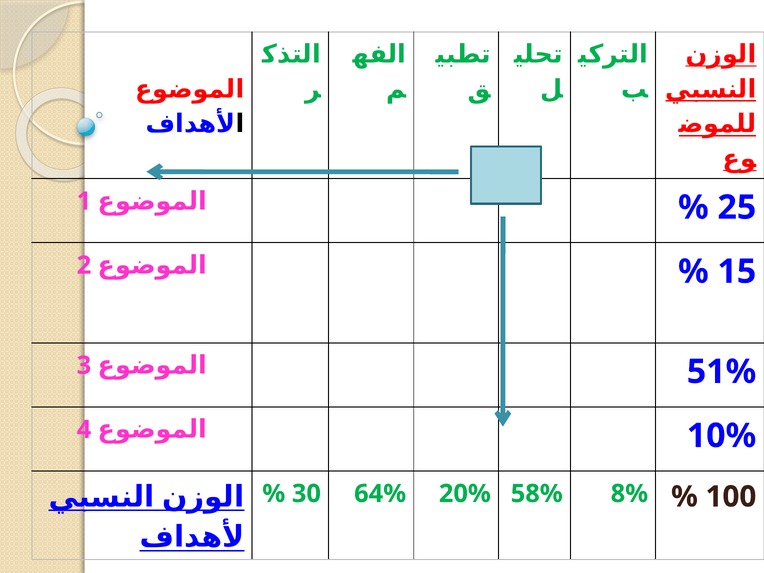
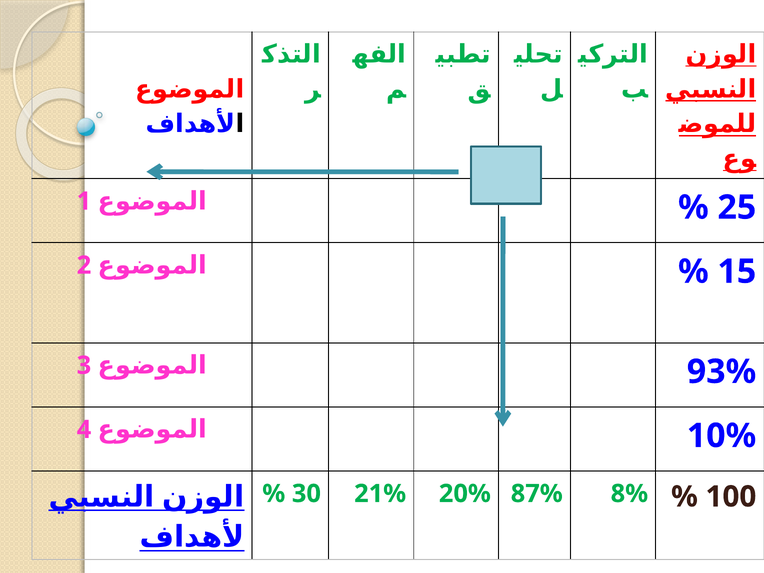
51%: 51% -> 93% (722, 372)
64%: 64% -> 21% (380, 494)
58%: 58% -> 87% (537, 494)
